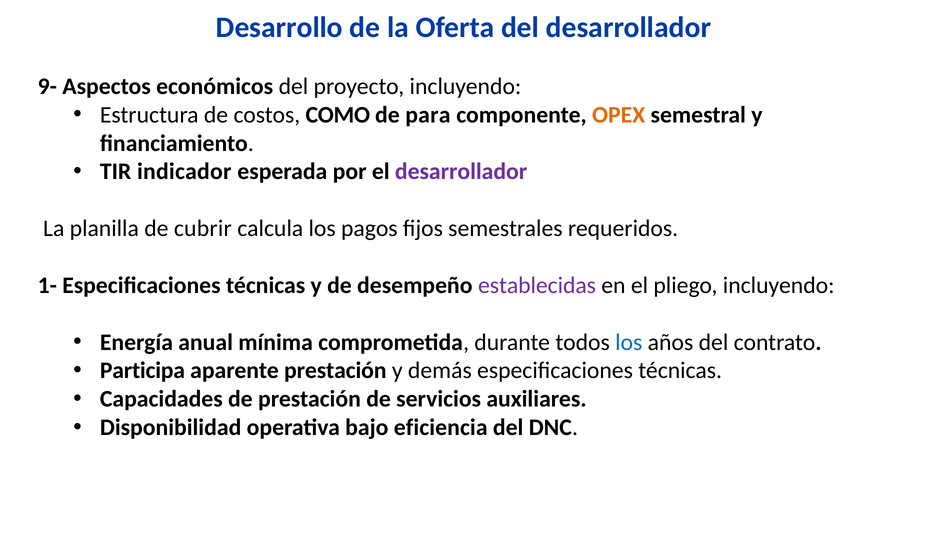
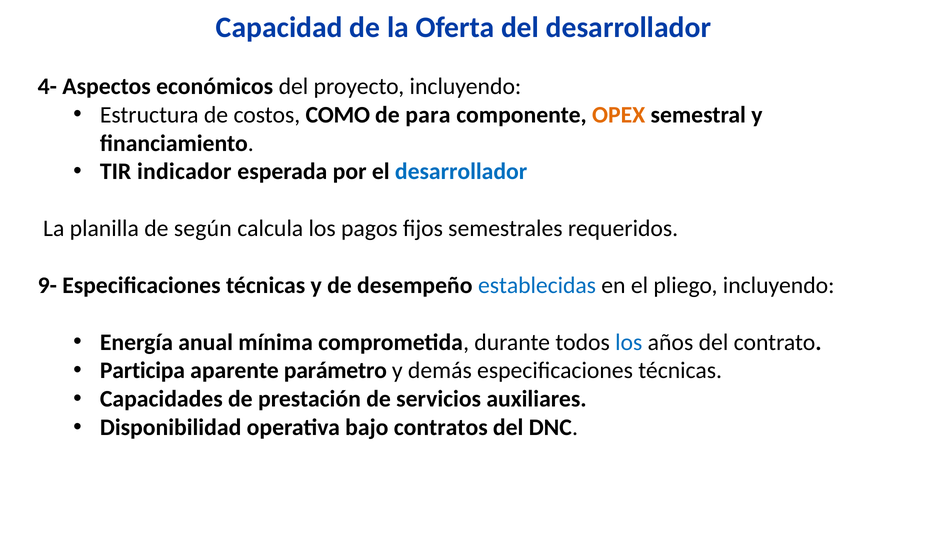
Desarrollo: Desarrollo -> Capacidad (279, 27)
9-: 9- -> 4- (47, 86)
desarrollador colour: purple -> blue (461, 172)
cubrir: cubrir -> según (203, 229)
1-: 1- -> 9- (47, 286)
establecidas colour: purple -> blue (537, 286)
aparente prestación: prestación -> parámetro (335, 371)
eficiencia: eficiencia -> contratos (441, 428)
